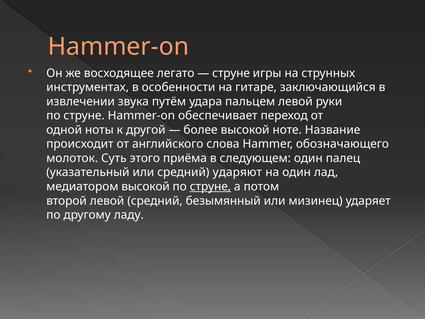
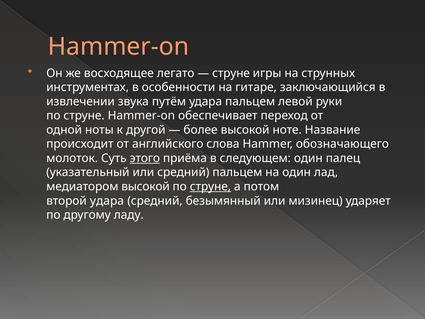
этого underline: none -> present (145, 158)
средний ударяют: ударяют -> пальцем (237, 172)
второй левой: левой -> удара (107, 201)
